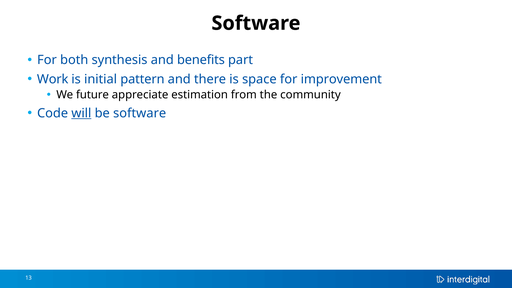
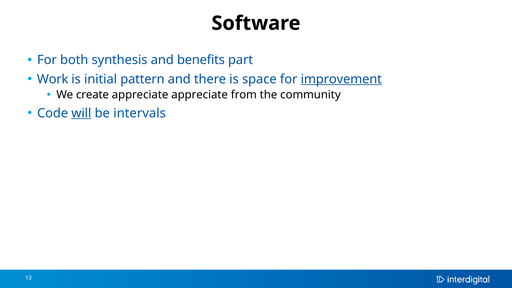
improvement underline: none -> present (341, 79)
future: future -> create (93, 95)
appreciate estimation: estimation -> appreciate (200, 95)
be software: software -> intervals (140, 113)
